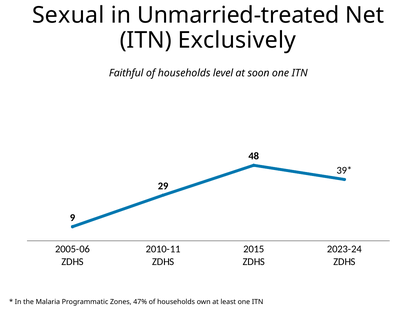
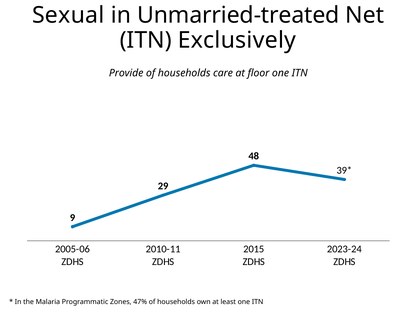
Faithful: Faithful -> Provide (126, 73)
level: level -> care (223, 73)
soon: soon -> floor (258, 73)
